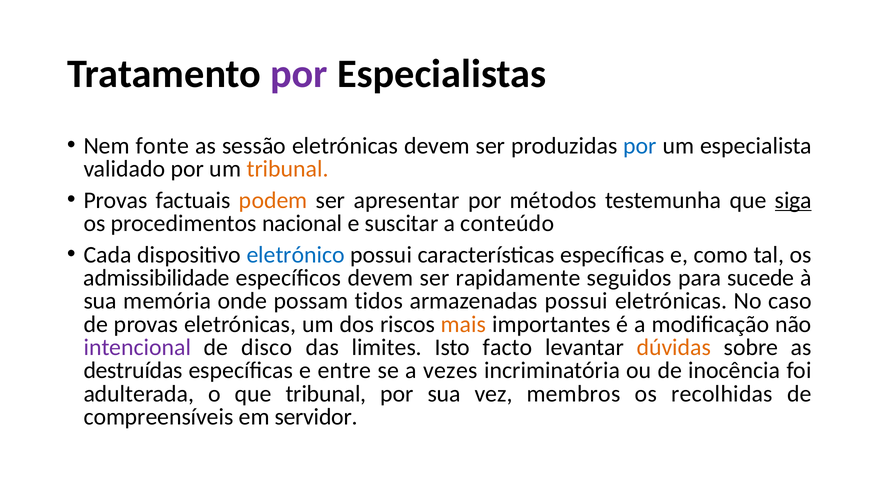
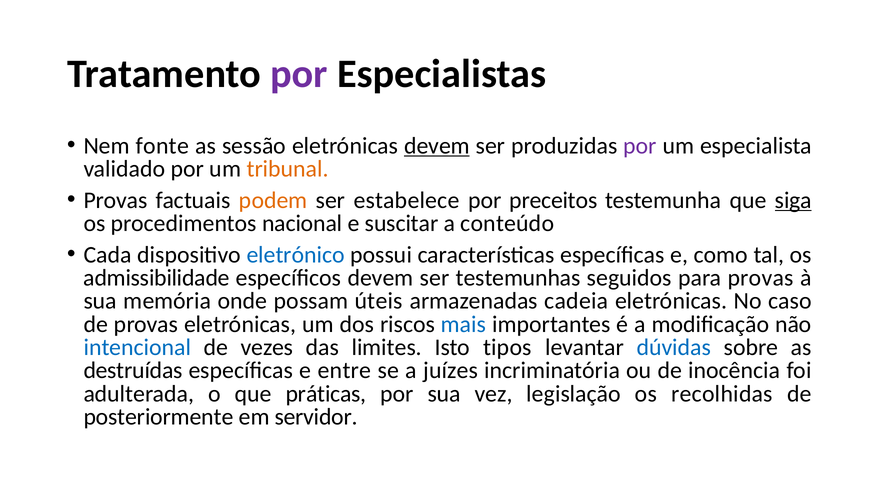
devem underline: none -> present (437, 146)
por colour: blue -> purple (640, 146)
apresentar: apresentar -> estabelece (407, 200)
métodos: métodos -> preceitos (553, 200)
rapidamente: rapidamente -> testemunhas (518, 278)
para sucede: sucede -> provas (761, 278)
tidos: tidos -> úteis (379, 301)
armazenadas possui: possui -> cadeia (576, 301)
mais colour: orange -> blue (464, 324)
intencional colour: purple -> blue (137, 347)
disco: disco -> vezes (267, 347)
facto: facto -> tipos (507, 347)
dúvidas colour: orange -> blue (674, 347)
vezes: vezes -> juízes (451, 371)
que tribunal: tribunal -> práticas (326, 394)
membros: membros -> legislação (574, 394)
compreensíveis: compreensíveis -> posteriormente (159, 417)
